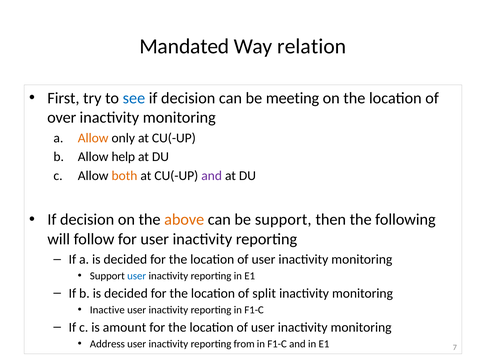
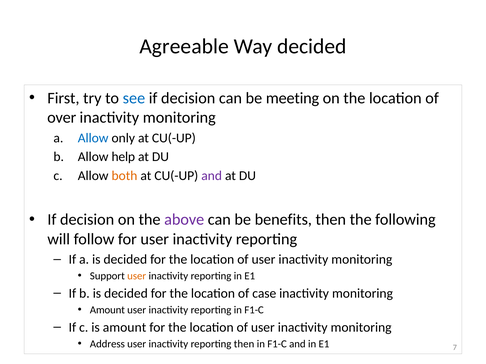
Mandated: Mandated -> Agreeable (184, 46)
Way relation: relation -> decided (312, 46)
Allow colour: orange -> blue (93, 138)
above colour: orange -> purple (184, 220)
be support: support -> benefits (283, 220)
user colour: blue -> orange (137, 276)
split: split -> case (264, 294)
Inactive: Inactive -> Amount (107, 310)
reporting from: from -> then (244, 344)
